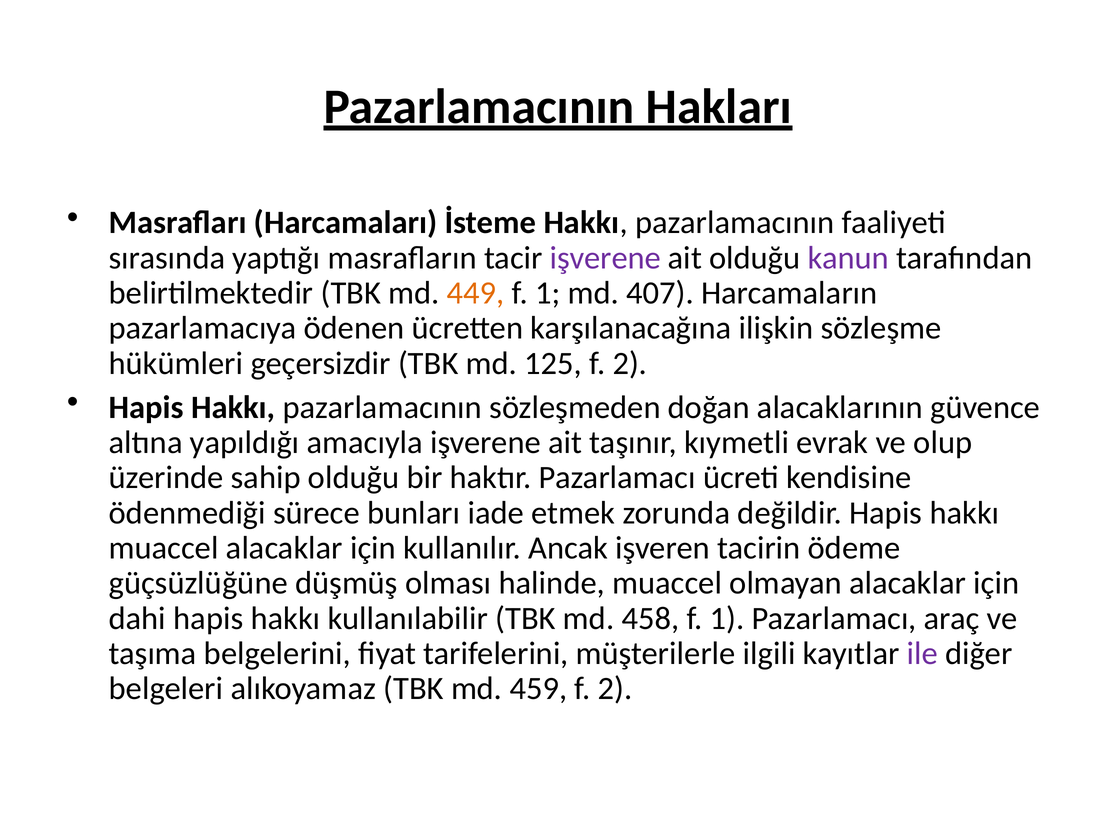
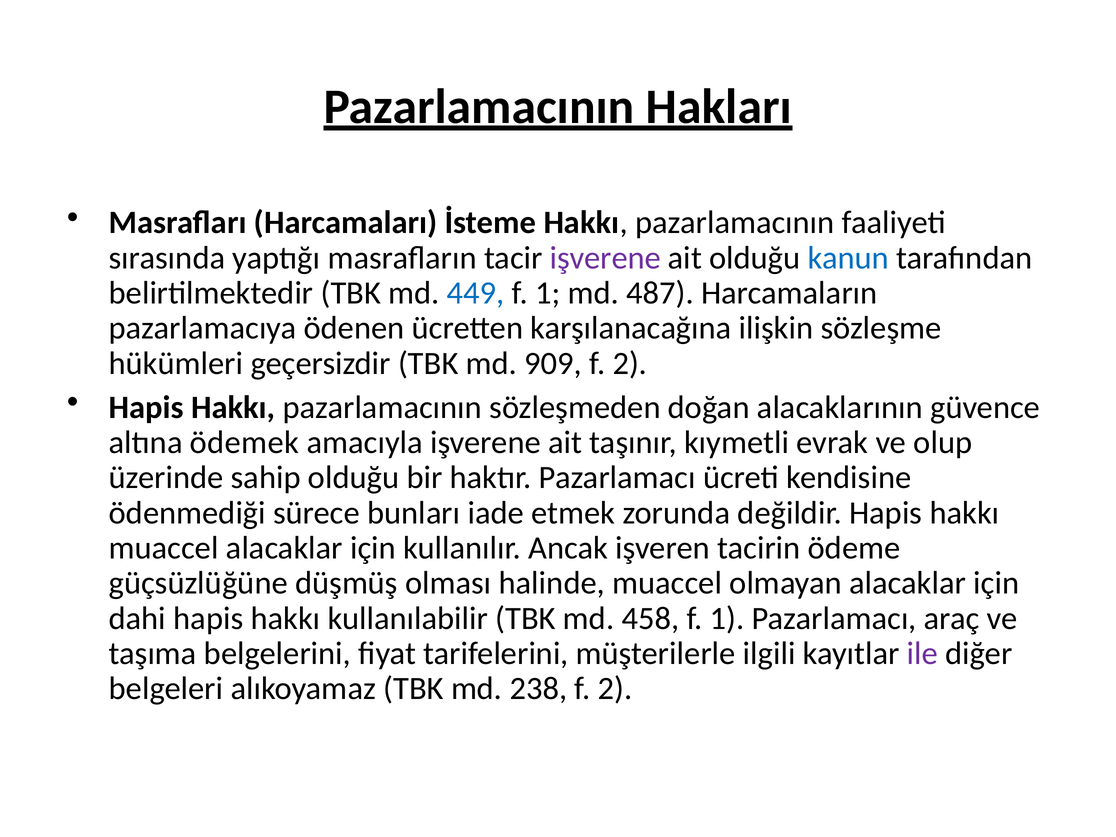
kanun colour: purple -> blue (848, 258)
449 colour: orange -> blue (476, 293)
407: 407 -> 487 (660, 293)
125: 125 -> 909 (553, 363)
yapıldığı: yapıldığı -> ödemek (244, 443)
459: 459 -> 238 (538, 689)
